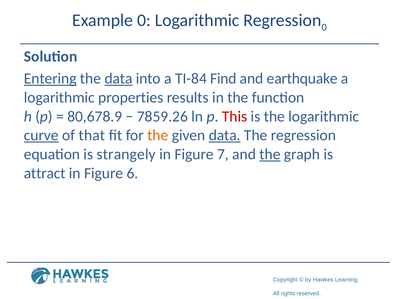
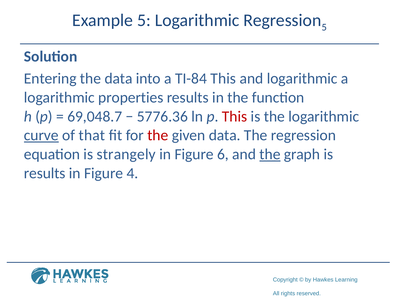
Example 0: 0 -> 5 (144, 20)
Regression 0: 0 -> 5 (324, 27)
Entering underline: present -> none (50, 79)
data underline: present -> none (119, 79)
TI-84 Find: Find -> This (223, 79)
and earthquake: earthquake -> logarithmic (302, 79)
80,678.9: 80,678.9 -> 69,048.7 (95, 117)
7859.26: 7859.26 -> 5776.36 (162, 117)
the colour: orange -> red (158, 135)
data underline: present -> none (225, 135)
7: 7 -> 6 (223, 154)
attract: attract -> results (45, 173)
6: 6 -> 4 (132, 173)
